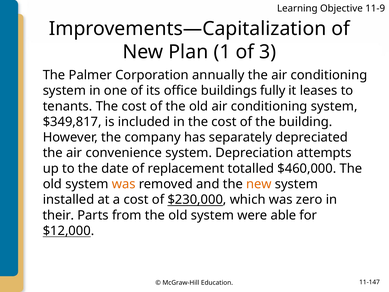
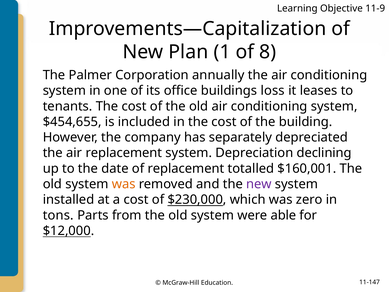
3: 3 -> 8 (268, 52)
fully: fully -> loss (273, 91)
$349,817: $349,817 -> $454,655 (72, 122)
air convenience: convenience -> replacement (124, 153)
attempts: attempts -> declining (324, 153)
$460,000: $460,000 -> $160,001 (307, 168)
new colour: orange -> purple (259, 184)
their: their -> tons (58, 215)
